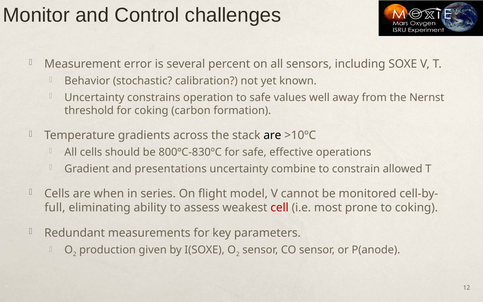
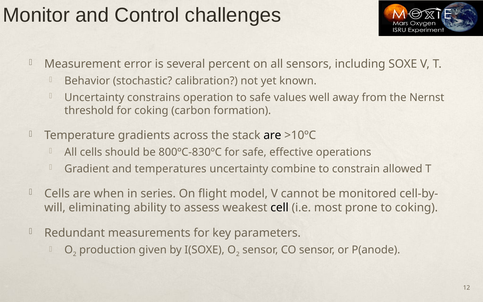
presentations: presentations -> temperatures (171, 169)
full: full -> will (55, 208)
cell colour: red -> black (280, 208)
